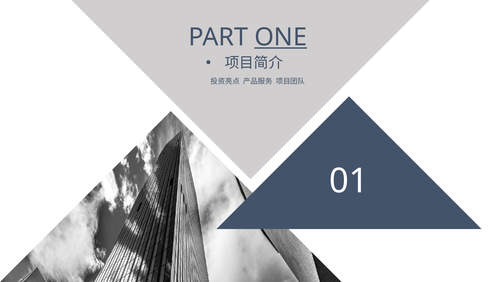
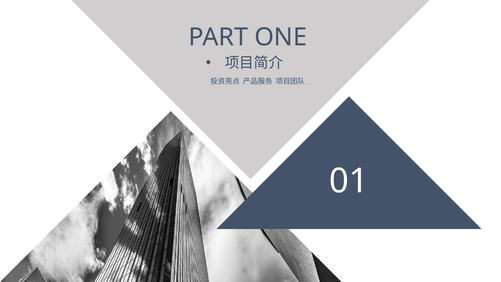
ONE underline: present -> none (281, 37)
